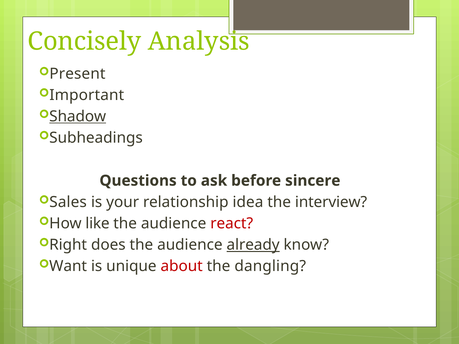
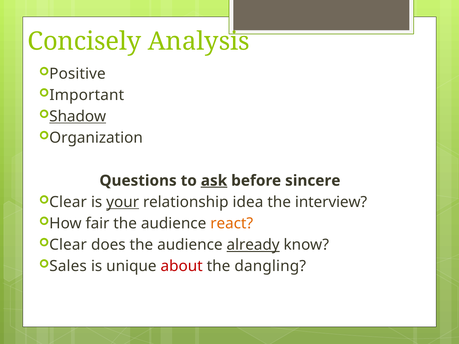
Present: Present -> Positive (77, 74)
Subheadings: Subheadings -> Organization (96, 138)
ask underline: none -> present (214, 181)
Sales: Sales -> Clear (68, 202)
your underline: none -> present (123, 202)
like: like -> fair (97, 224)
react colour: red -> orange (232, 224)
Right: Right -> Clear (68, 245)
Want: Want -> Sales (68, 266)
